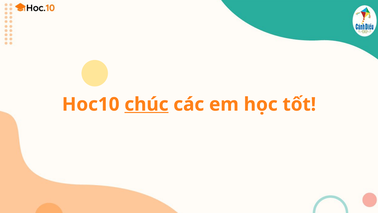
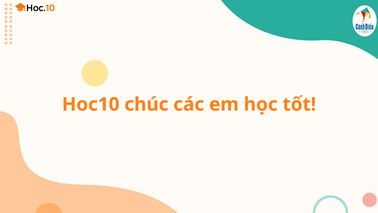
chúc underline: present -> none (146, 104)
